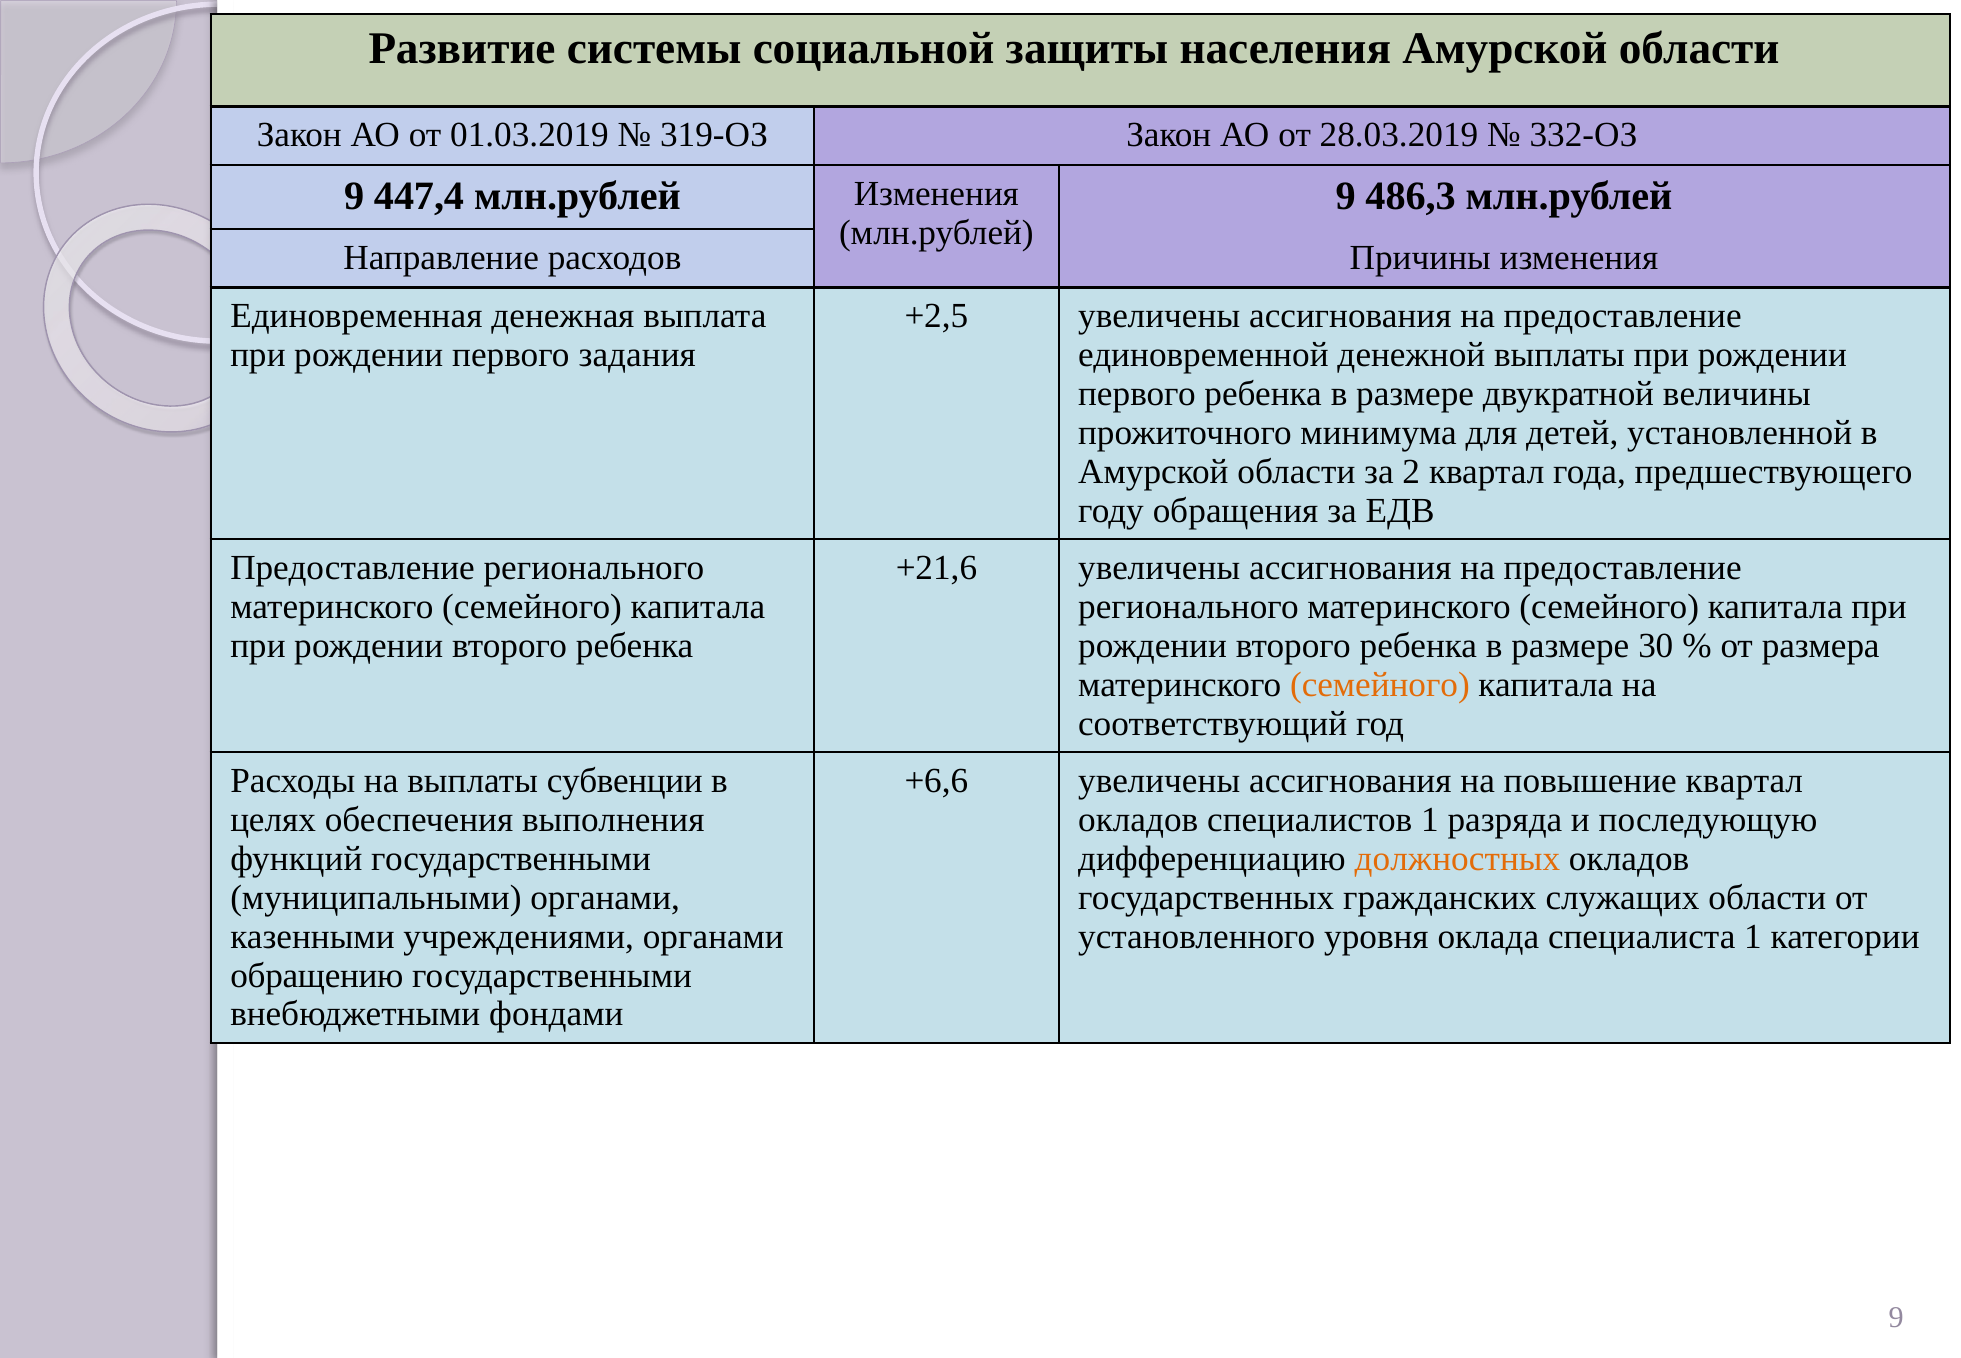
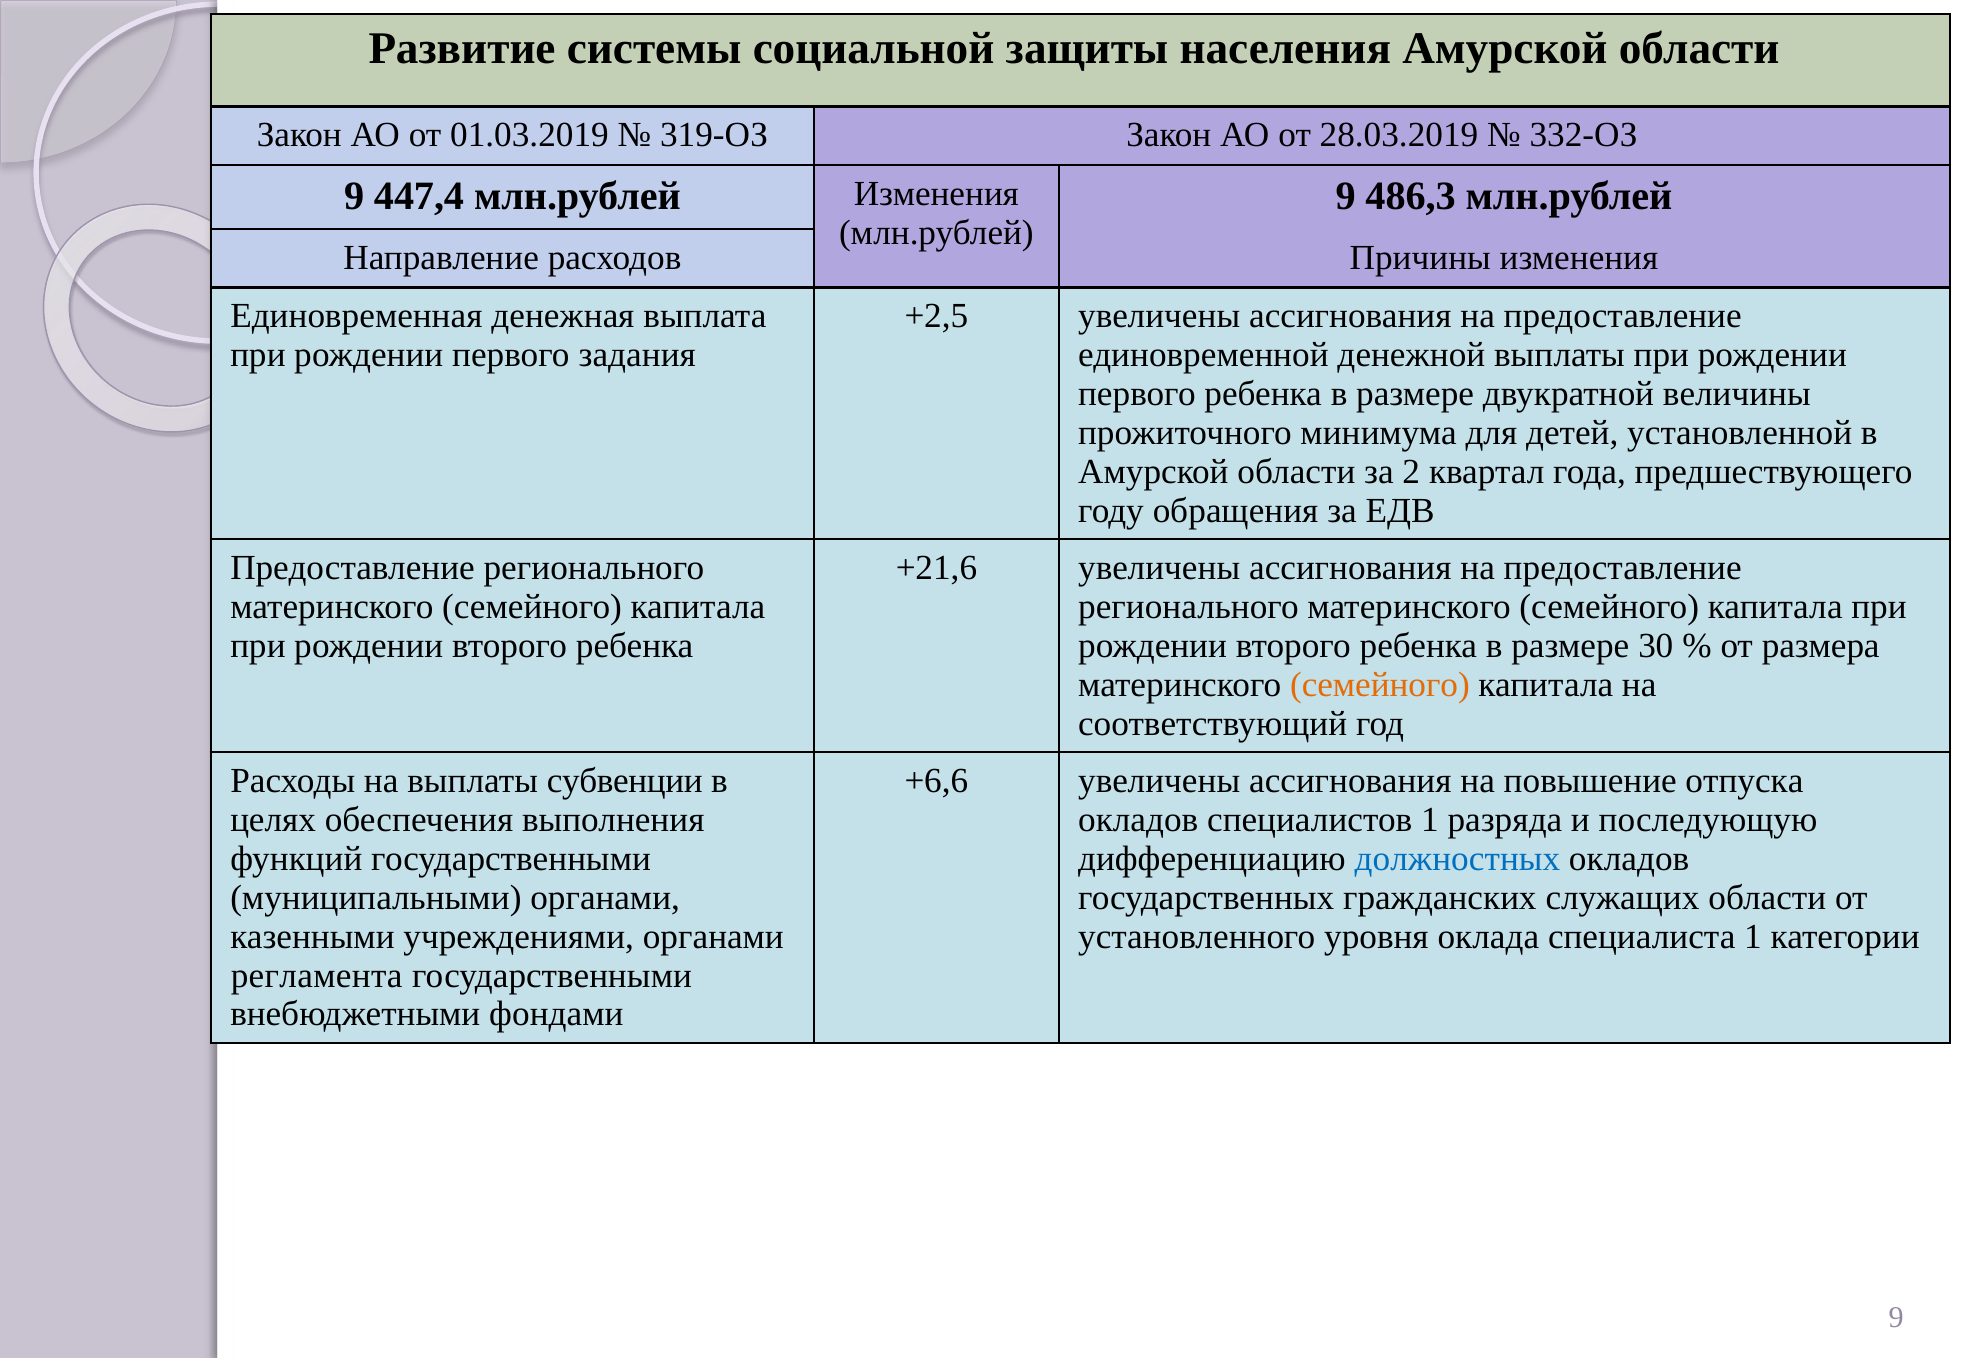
повышение квартал: квартал -> отпуска (1744, 781)
должностных colour: orange -> blue (1457, 858)
обращению: обращению -> регламента (317, 975)
